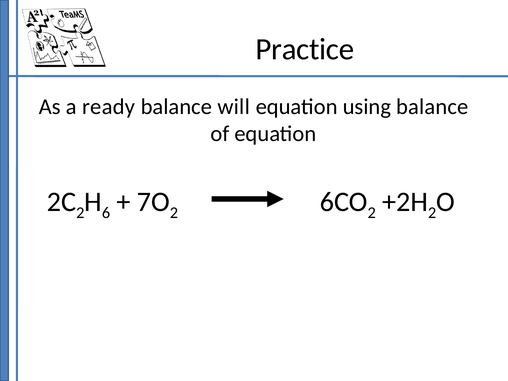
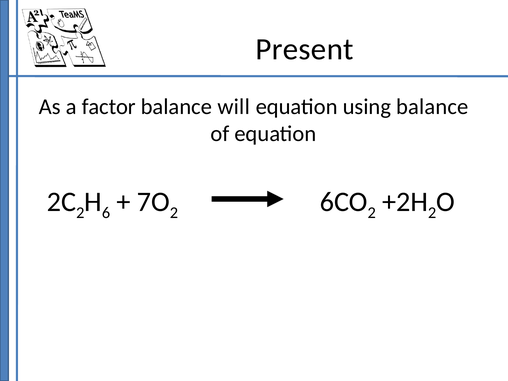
Practice: Practice -> Present (305, 49)
ready: ready -> factor (109, 107)
